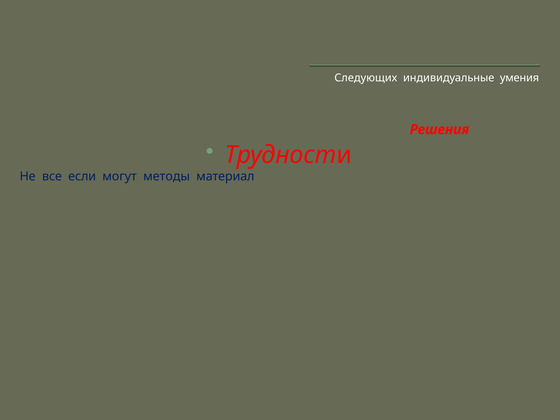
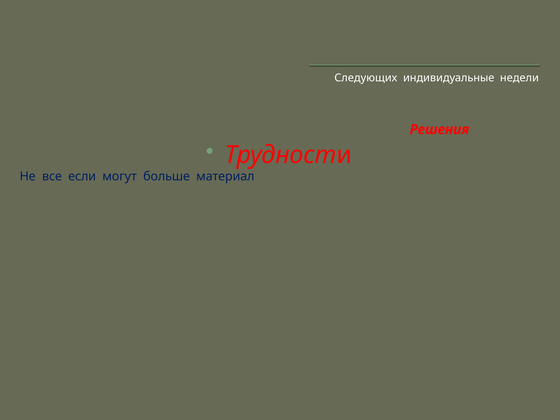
умения: умения -> недели (519, 78)
методы: методы -> больше (167, 176)
